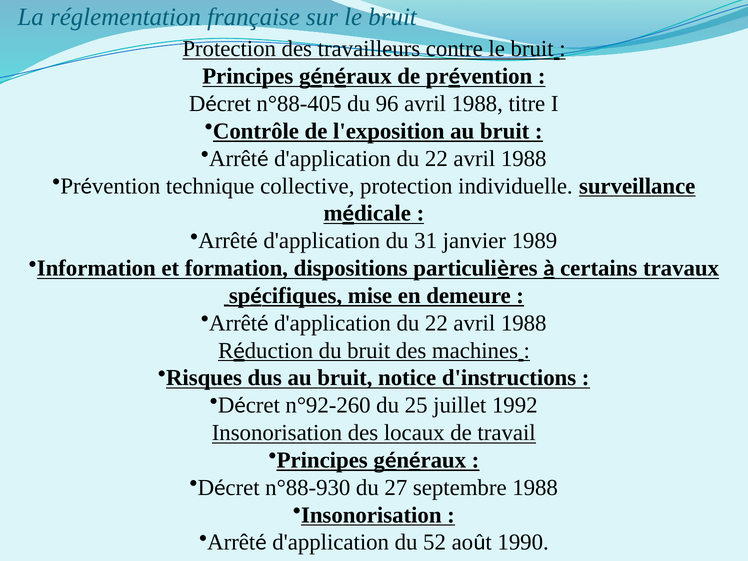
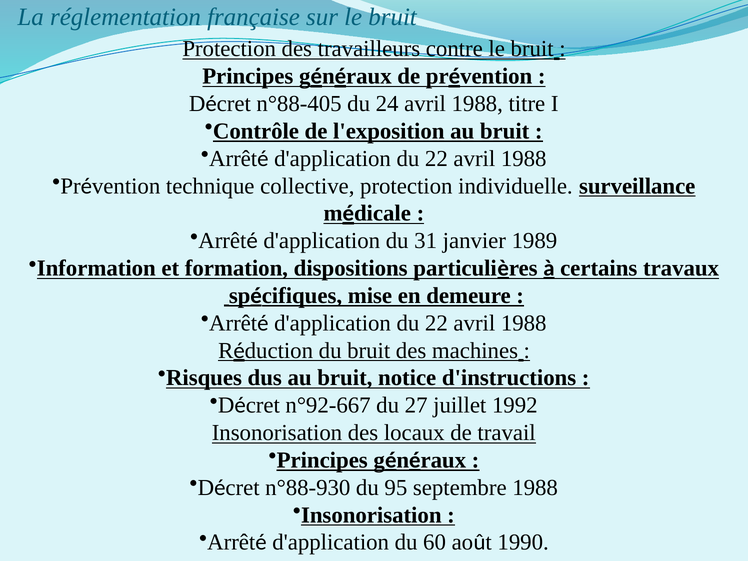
96: 96 -> 24 (387, 104)
n°92-260: n°92-260 -> n°92-667 (328, 405)
25: 25 -> 27 (416, 405)
27: 27 -> 95 (396, 488)
52: 52 -> 60 (435, 542)
